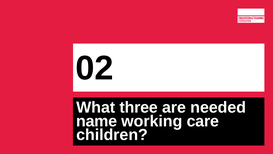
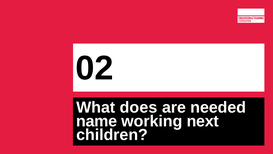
three: three -> does (139, 107)
care: care -> next (203, 121)
